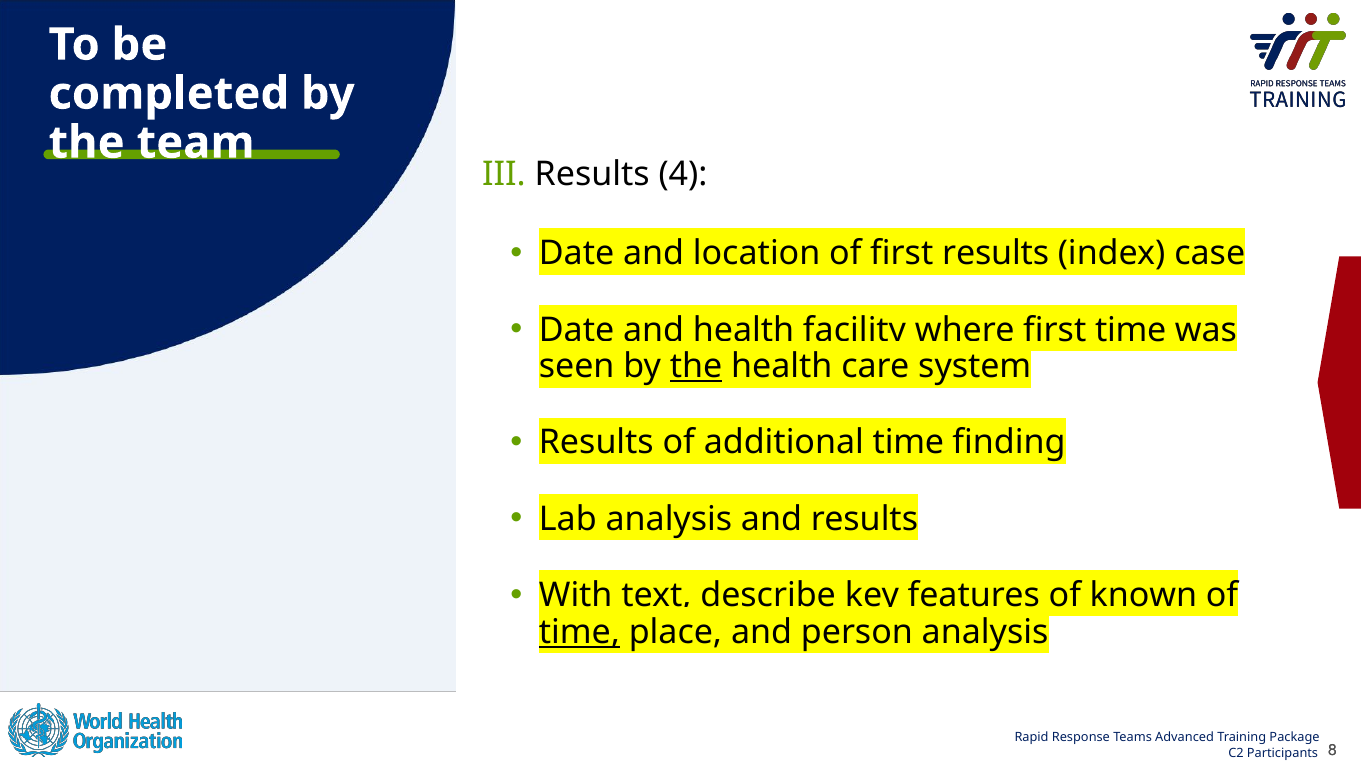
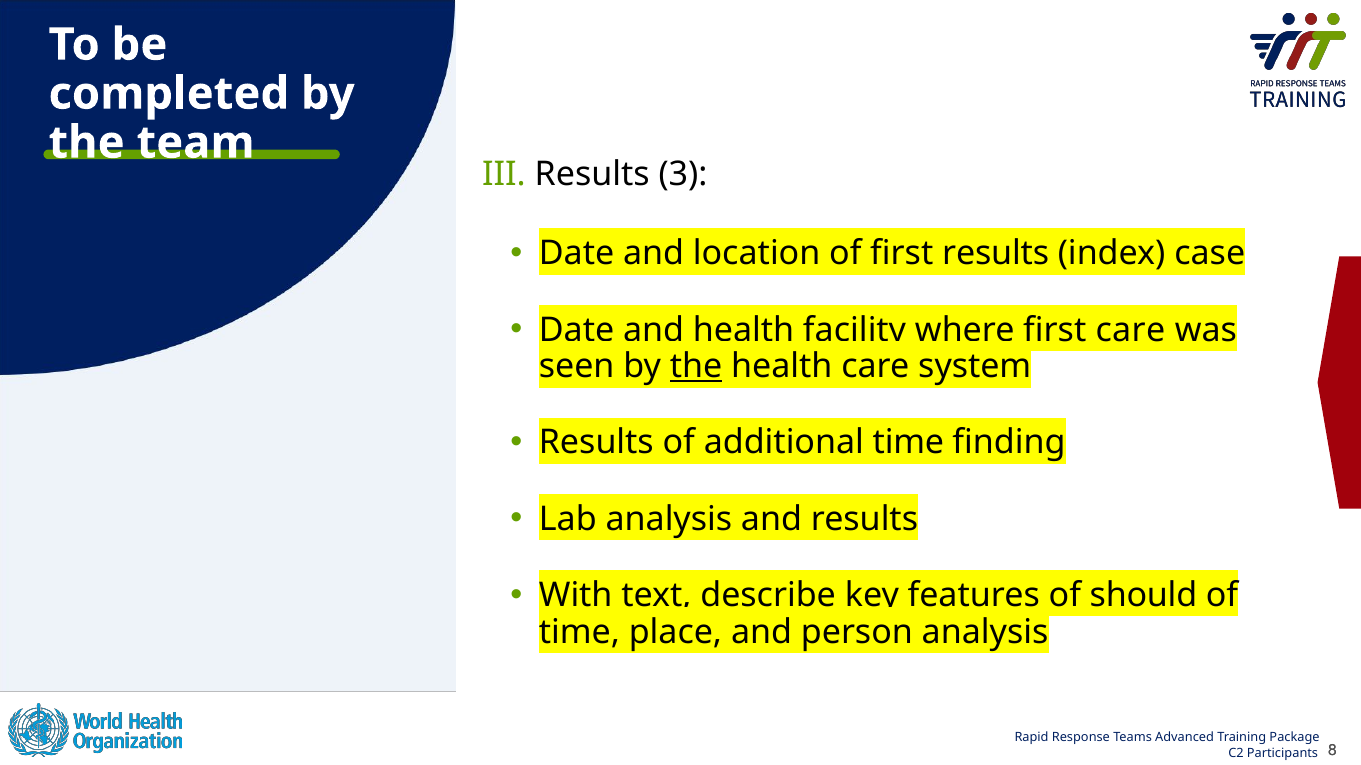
4: 4 -> 3 (683, 175)
first time: time -> care (1130, 330)
known: known -> should (1143, 596)
time underline: present -> none (579, 632)
